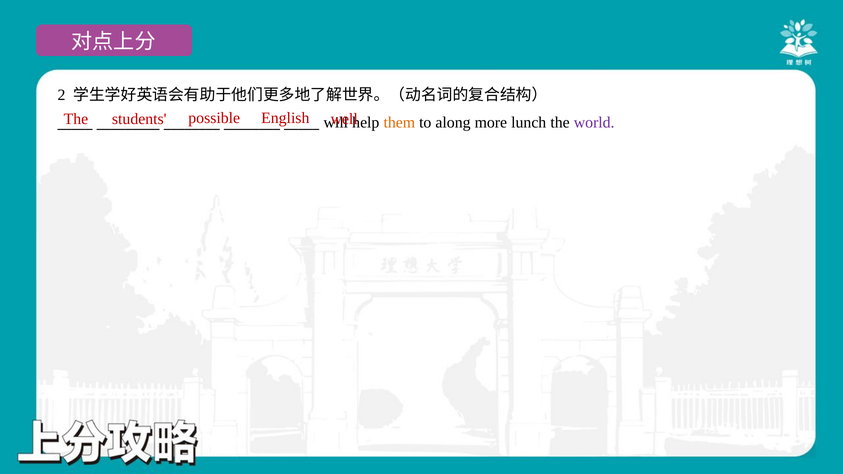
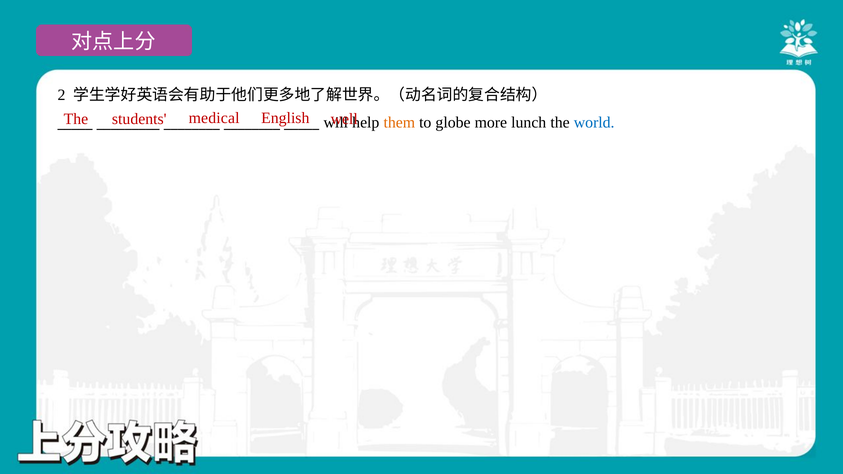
possible: possible -> medical (214, 118)
along: along -> globe (453, 122)
world colour: purple -> blue (594, 122)
